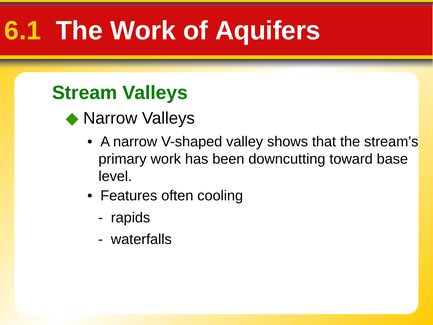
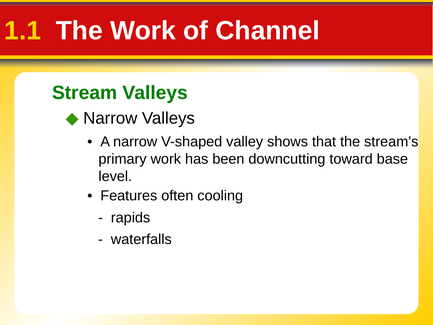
6.1: 6.1 -> 1.1 (23, 31)
Aquifers: Aquifers -> Channel (268, 31)
